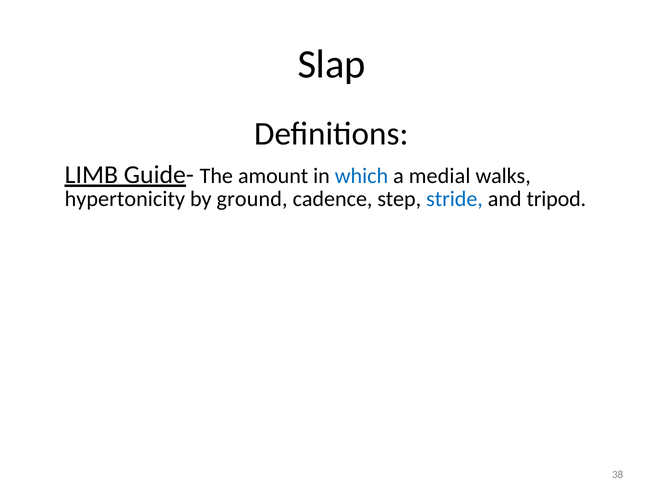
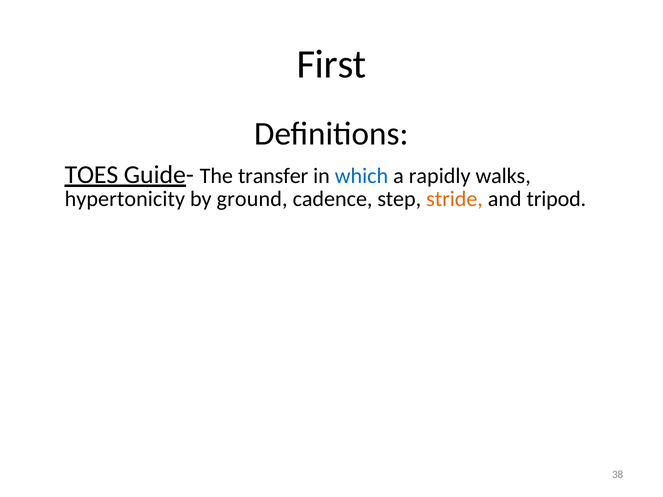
Slap: Slap -> First (332, 64)
LIMB: LIMB -> TOES (91, 175)
amount: amount -> transfer (273, 176)
medial: medial -> rapidly (440, 176)
stride colour: blue -> orange (455, 199)
